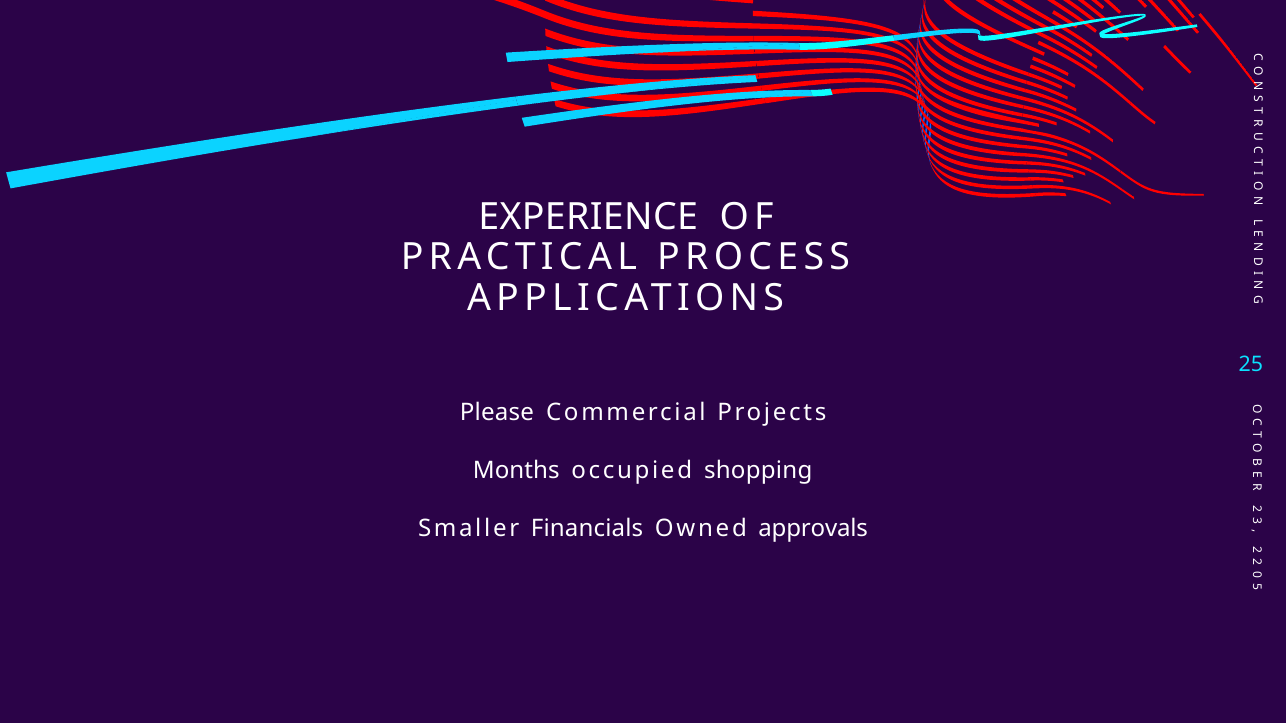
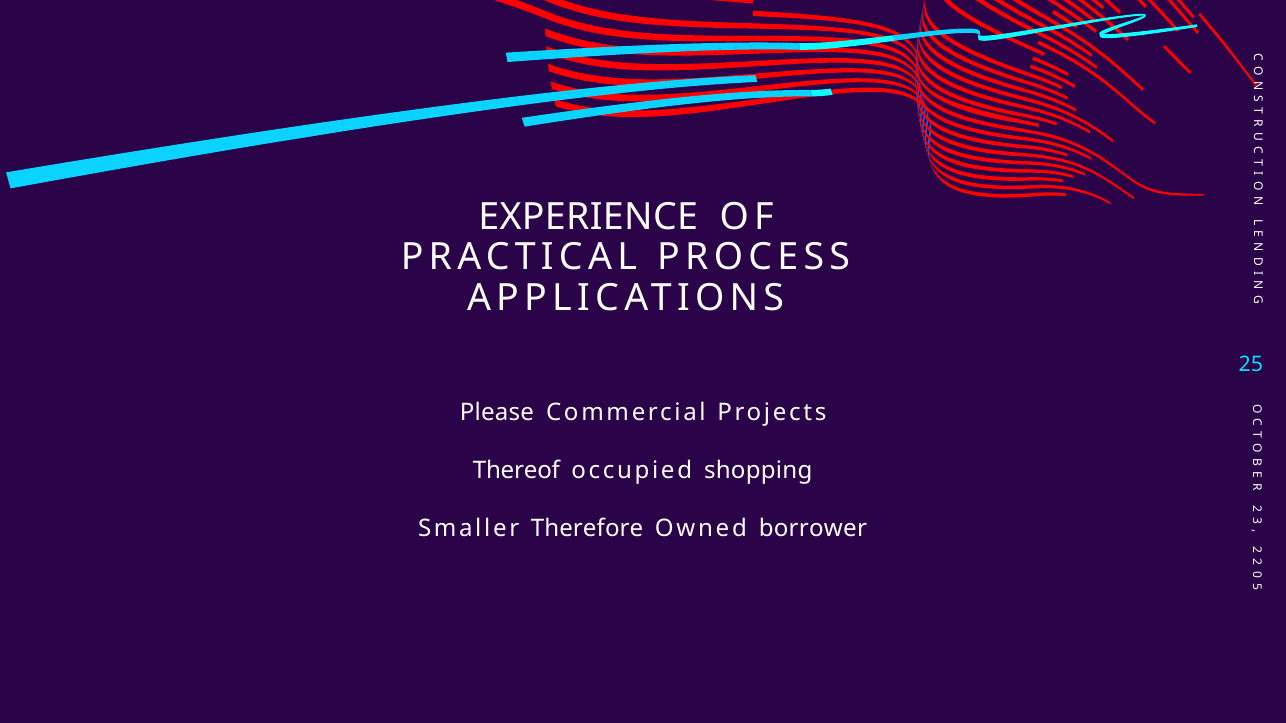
Months: Months -> Thereof (516, 470)
Financials: Financials -> Therefore (587, 528)
approvals: approvals -> borrower (813, 528)
